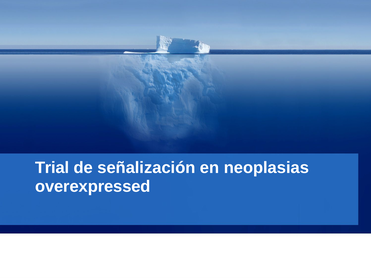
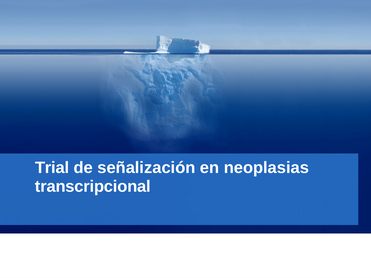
overexpressed: overexpressed -> transcripcional (93, 187)
